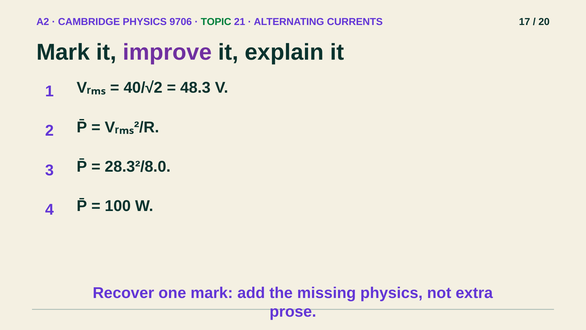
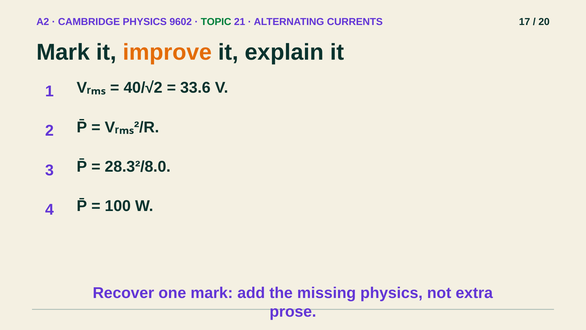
9706: 9706 -> 9602 (181, 22)
improve colour: purple -> orange (167, 52)
48.3: 48.3 -> 33.6 (195, 88)
